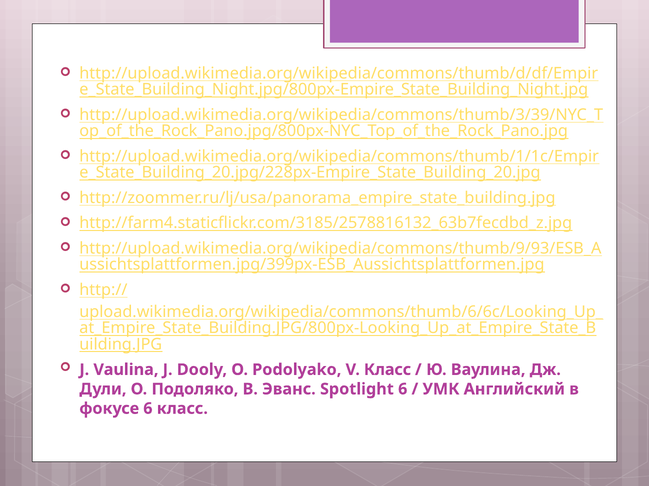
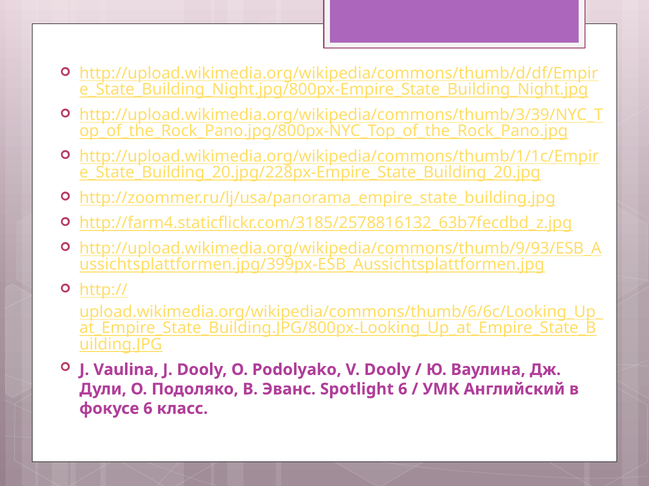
V Класс: Класс -> Dooly (387, 370)
